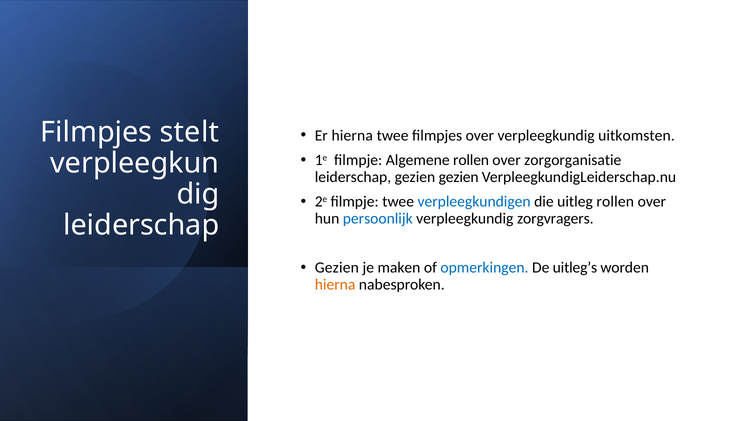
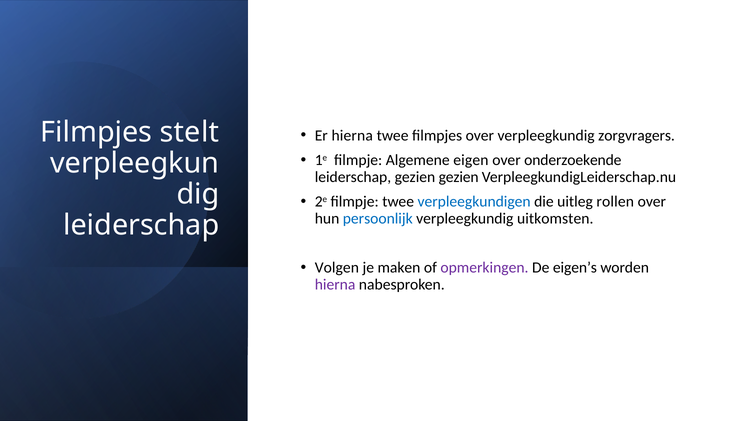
uitkomsten: uitkomsten -> zorgvragers (637, 135)
Algemene rollen: rollen -> eigen (471, 160)
zorgorganisatie: zorgorganisatie -> onderzoekende (573, 160)
zorgvragers: zorgvragers -> uitkomsten (555, 218)
Gezien: Gezien -> Volgen (337, 268)
opmerkingen colour: blue -> purple (484, 268)
uitleg’s: uitleg’s -> eigen’s (575, 268)
hierna colour: orange -> purple (335, 284)
